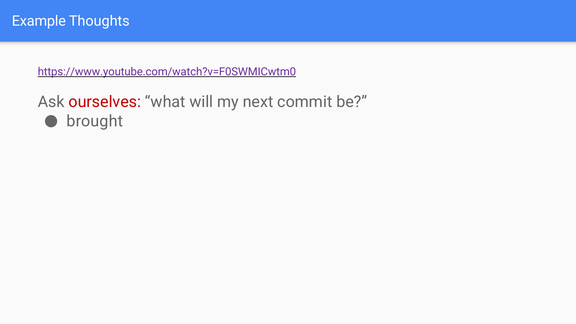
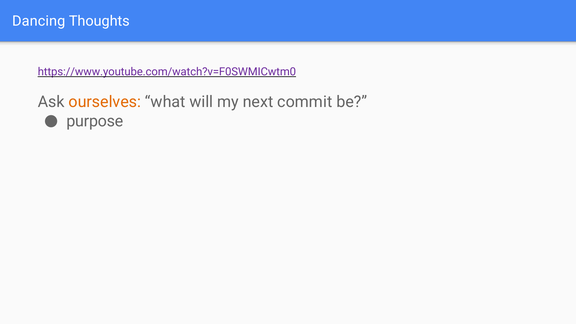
Example: Example -> Dancing (39, 21)
ourselves colour: red -> orange (105, 102)
brought: brought -> purpose (95, 121)
